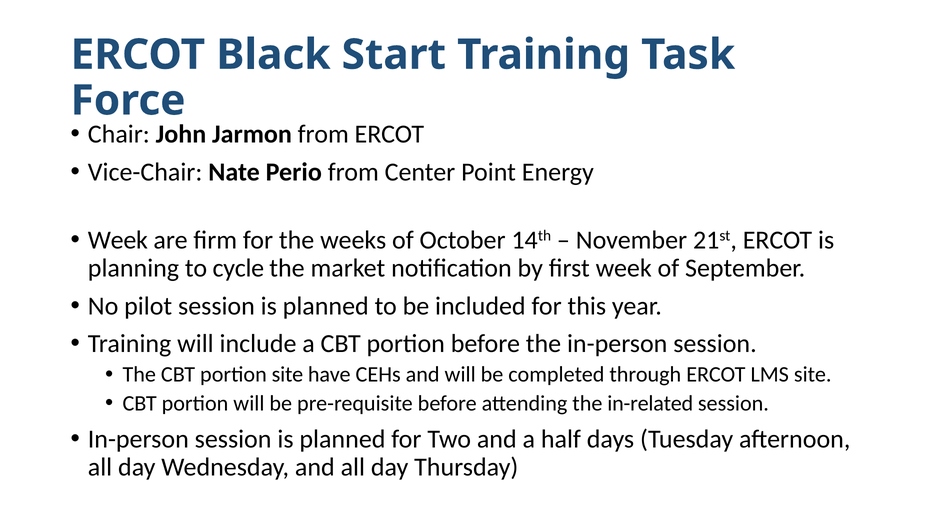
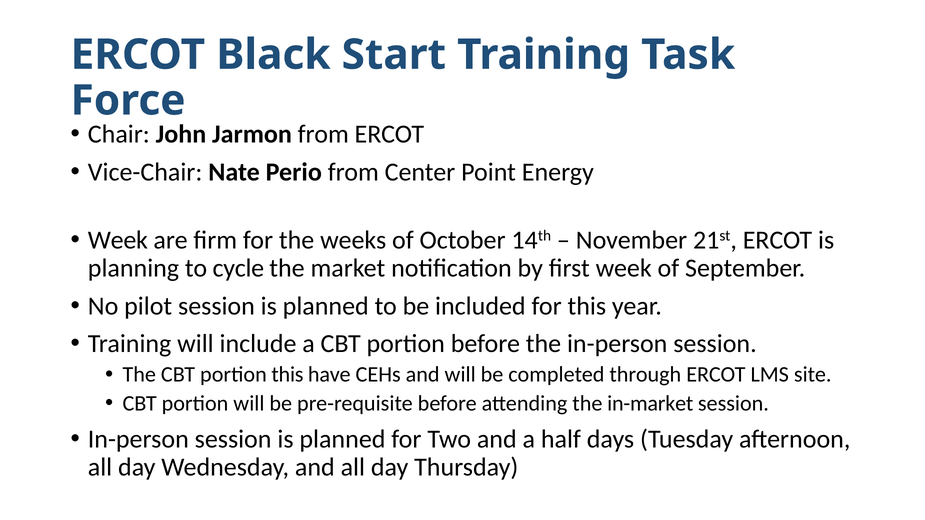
portion site: site -> this (287, 375)
in-related: in-related -> in-market (650, 404)
